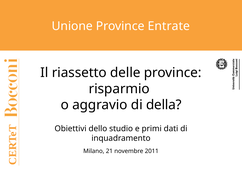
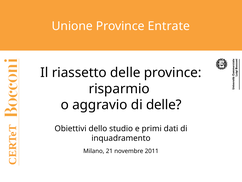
di della: della -> delle (164, 105)
